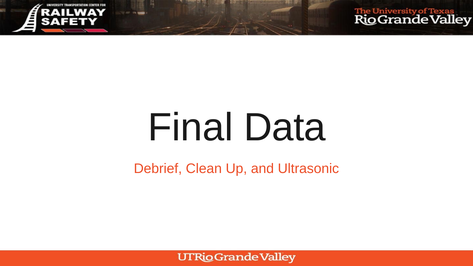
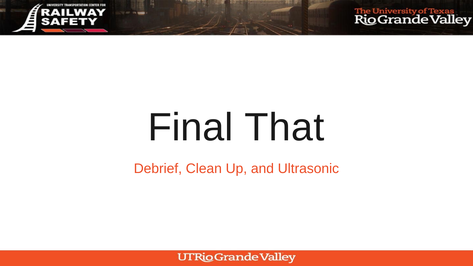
Data: Data -> That (284, 127)
